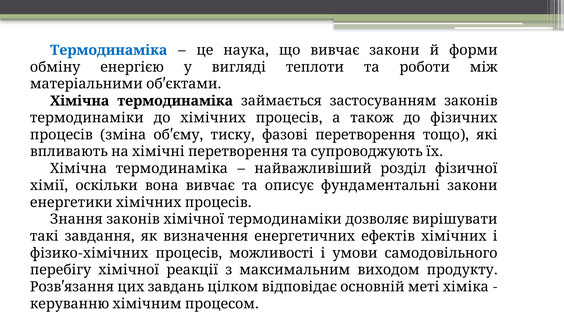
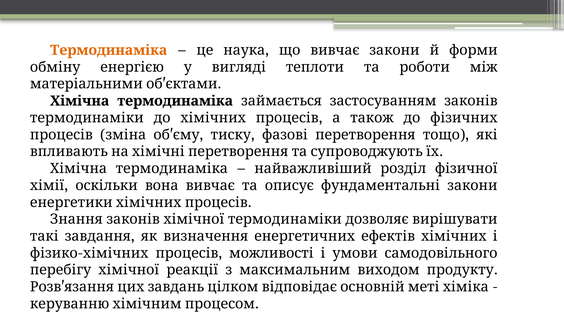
Термодинаміка colour: blue -> orange (109, 50)
